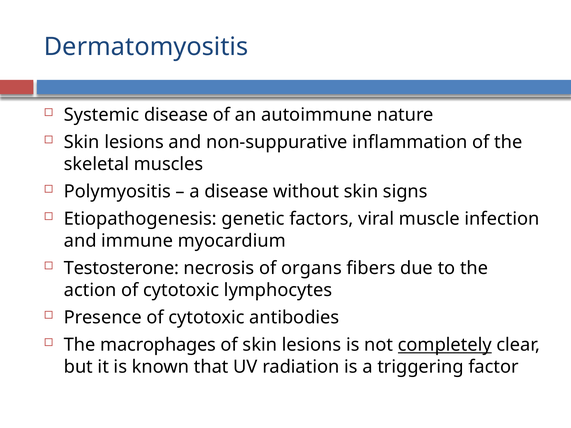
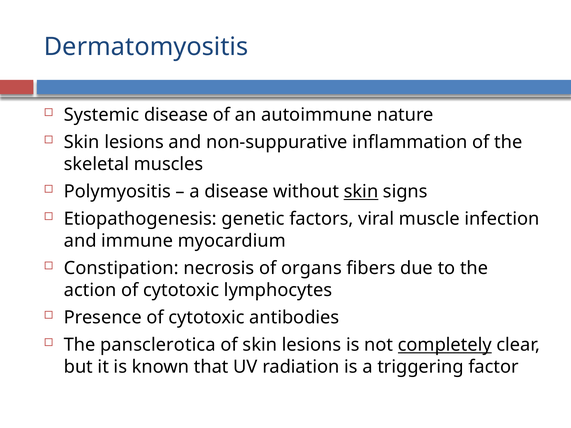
skin underline: none -> present (361, 192)
Testosterone: Testosterone -> Constipation (121, 268)
macrophages: macrophages -> pansclerotica (158, 345)
